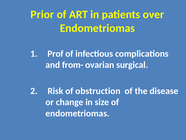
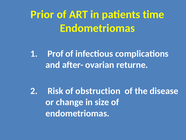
over: over -> time (153, 14)
from-: from- -> after- (73, 65)
surgical: surgical -> returne (132, 65)
